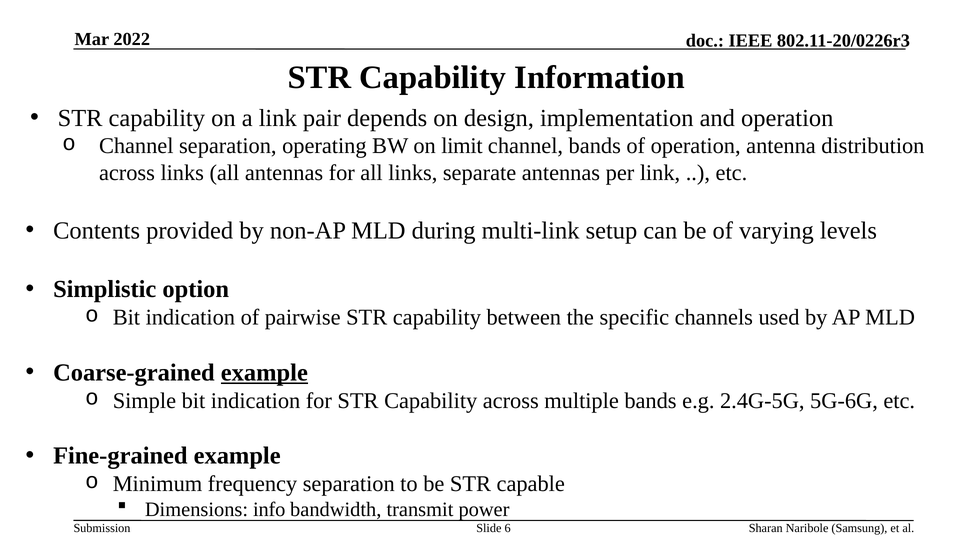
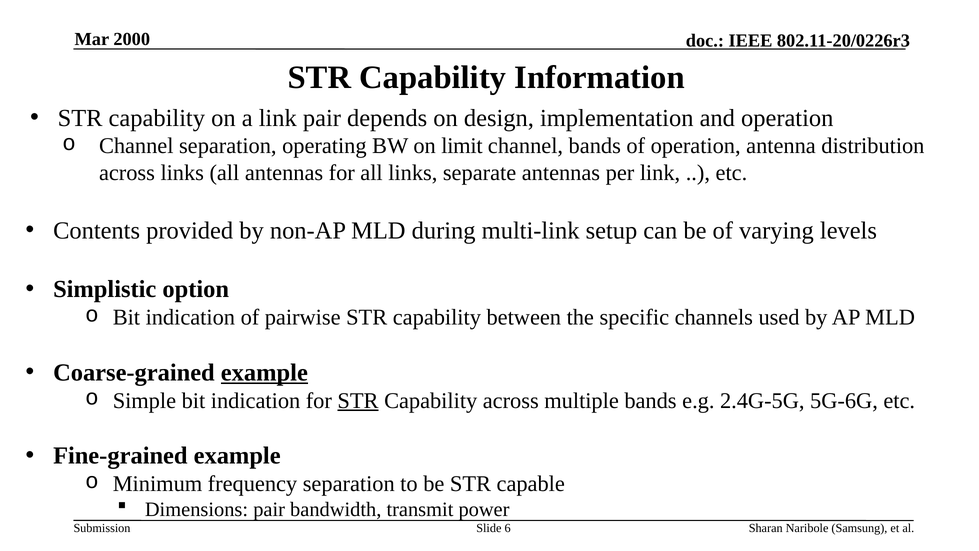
2022: 2022 -> 2000 (132, 39)
STR underline: none -> present (358, 400)
Dimensions info: info -> pair (269, 509)
